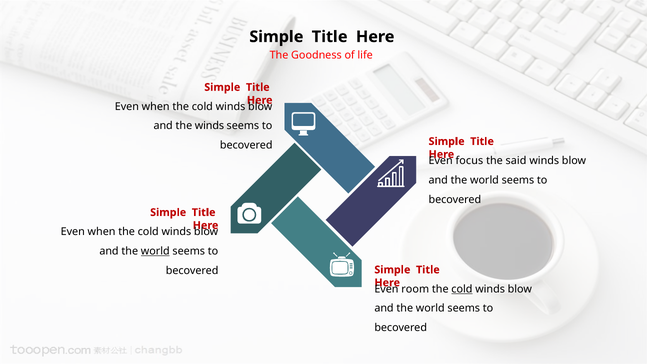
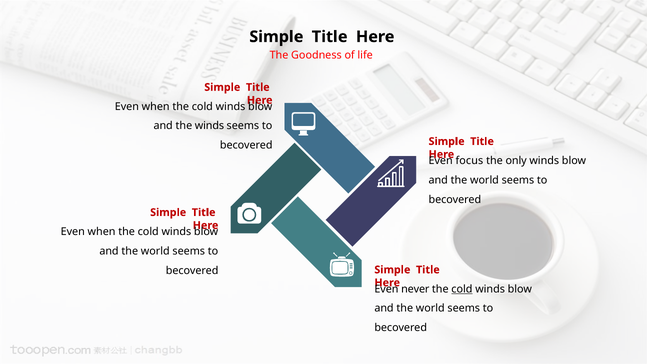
said: said -> only (516, 161)
world underline: present -> none (155, 251)
room: room -> never (415, 289)
